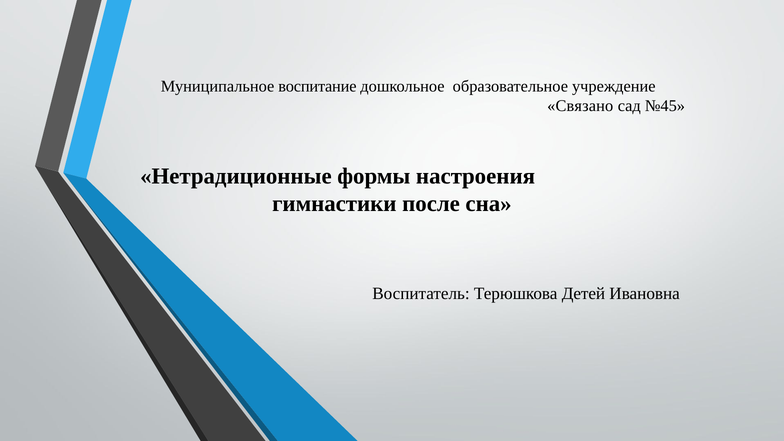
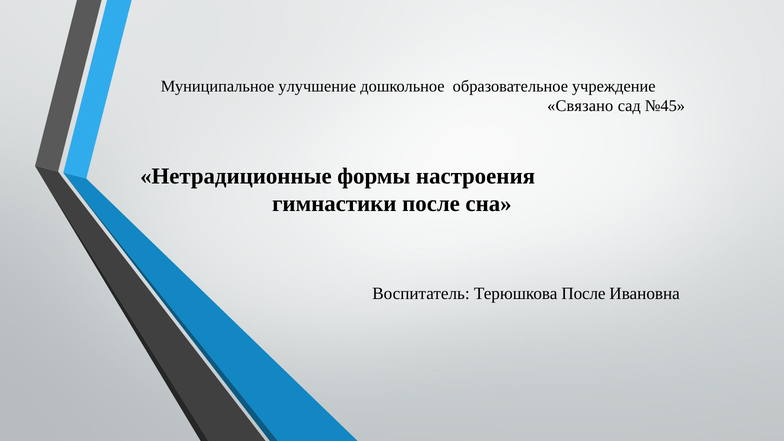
воспитание: воспитание -> улучшение (317, 86)
Терюшкова Детей: Детей -> После (584, 293)
